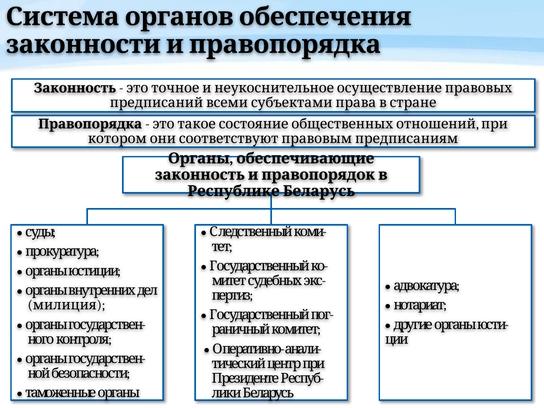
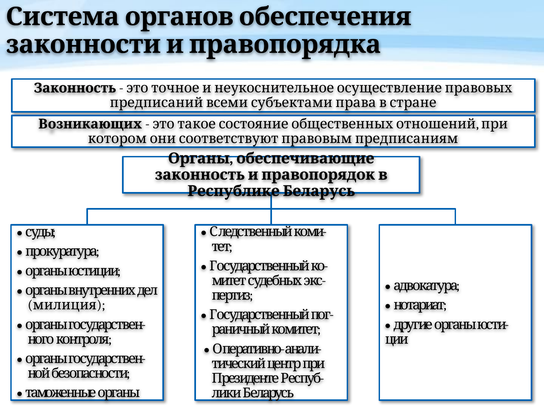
Правопорядка: Правопорядка -> Возникающих (90, 124)
